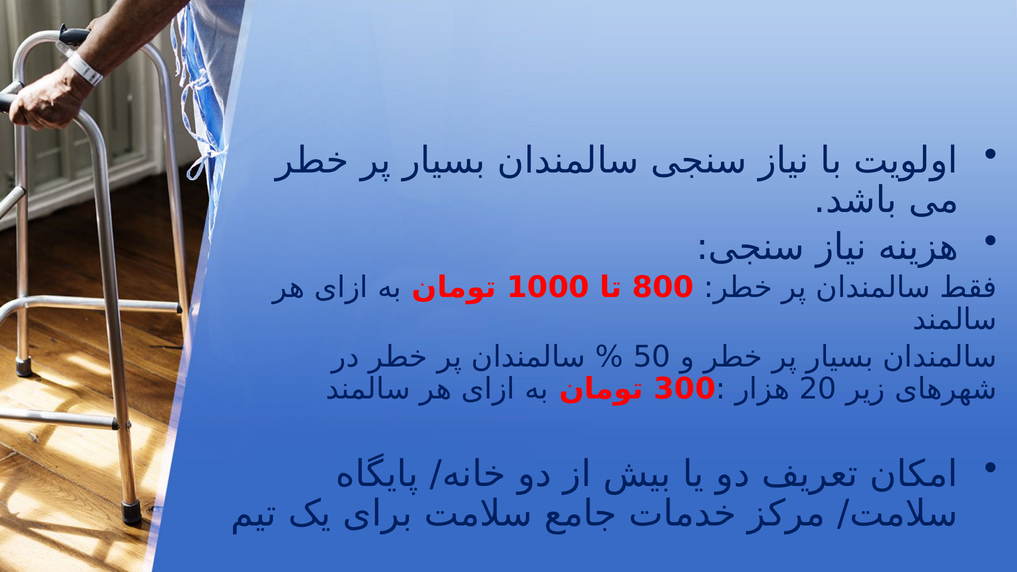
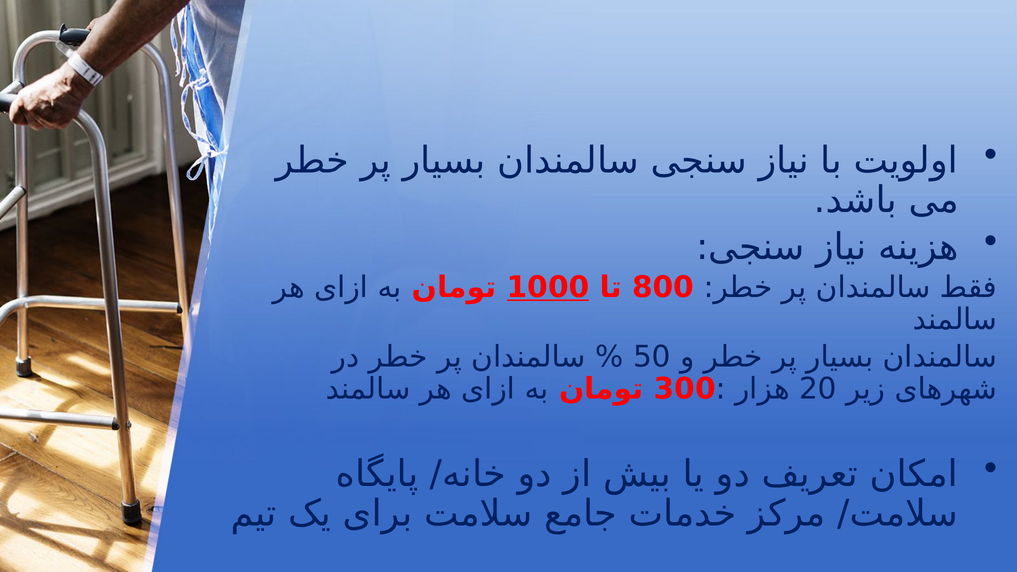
1000 underline: none -> present (548, 288)
